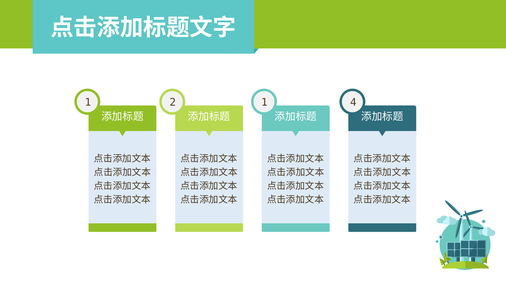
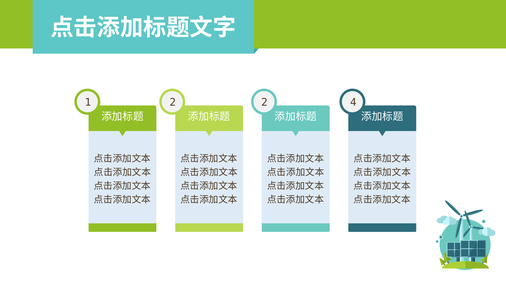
2 1: 1 -> 2 (264, 102)
